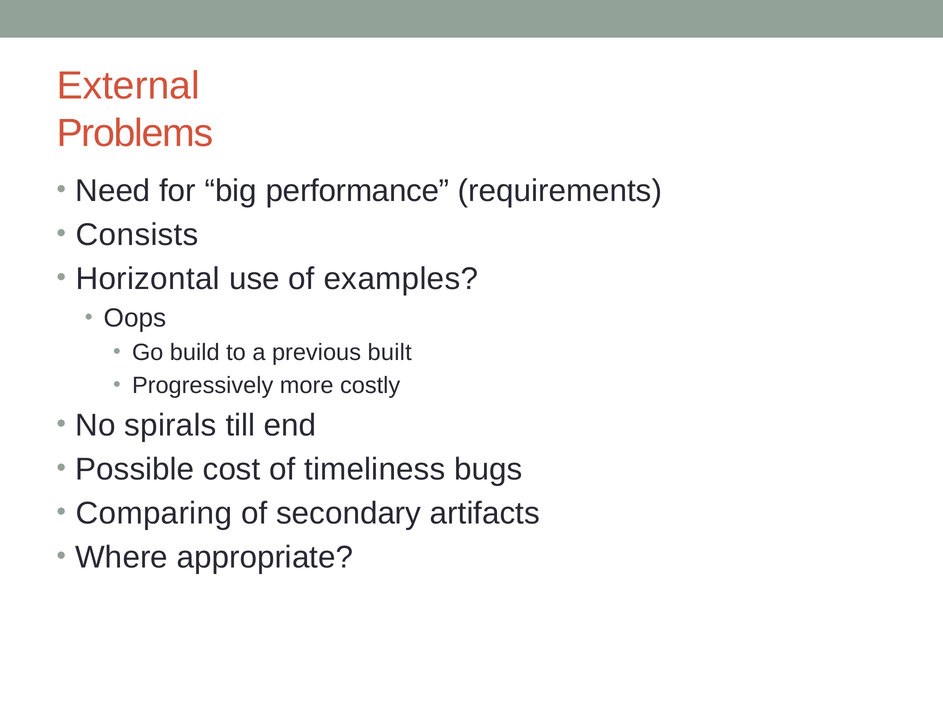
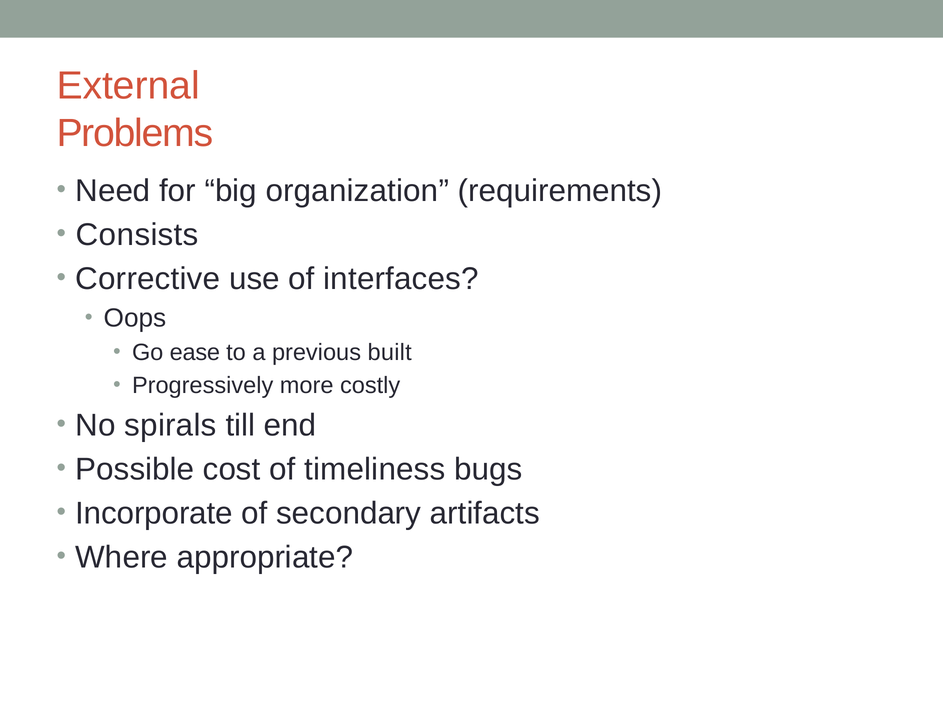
performance: performance -> organization (357, 191)
Horizontal: Horizontal -> Corrective (148, 279)
examples: examples -> interfaces (401, 279)
build: build -> ease (195, 353)
Comparing: Comparing -> Incorporate (154, 514)
